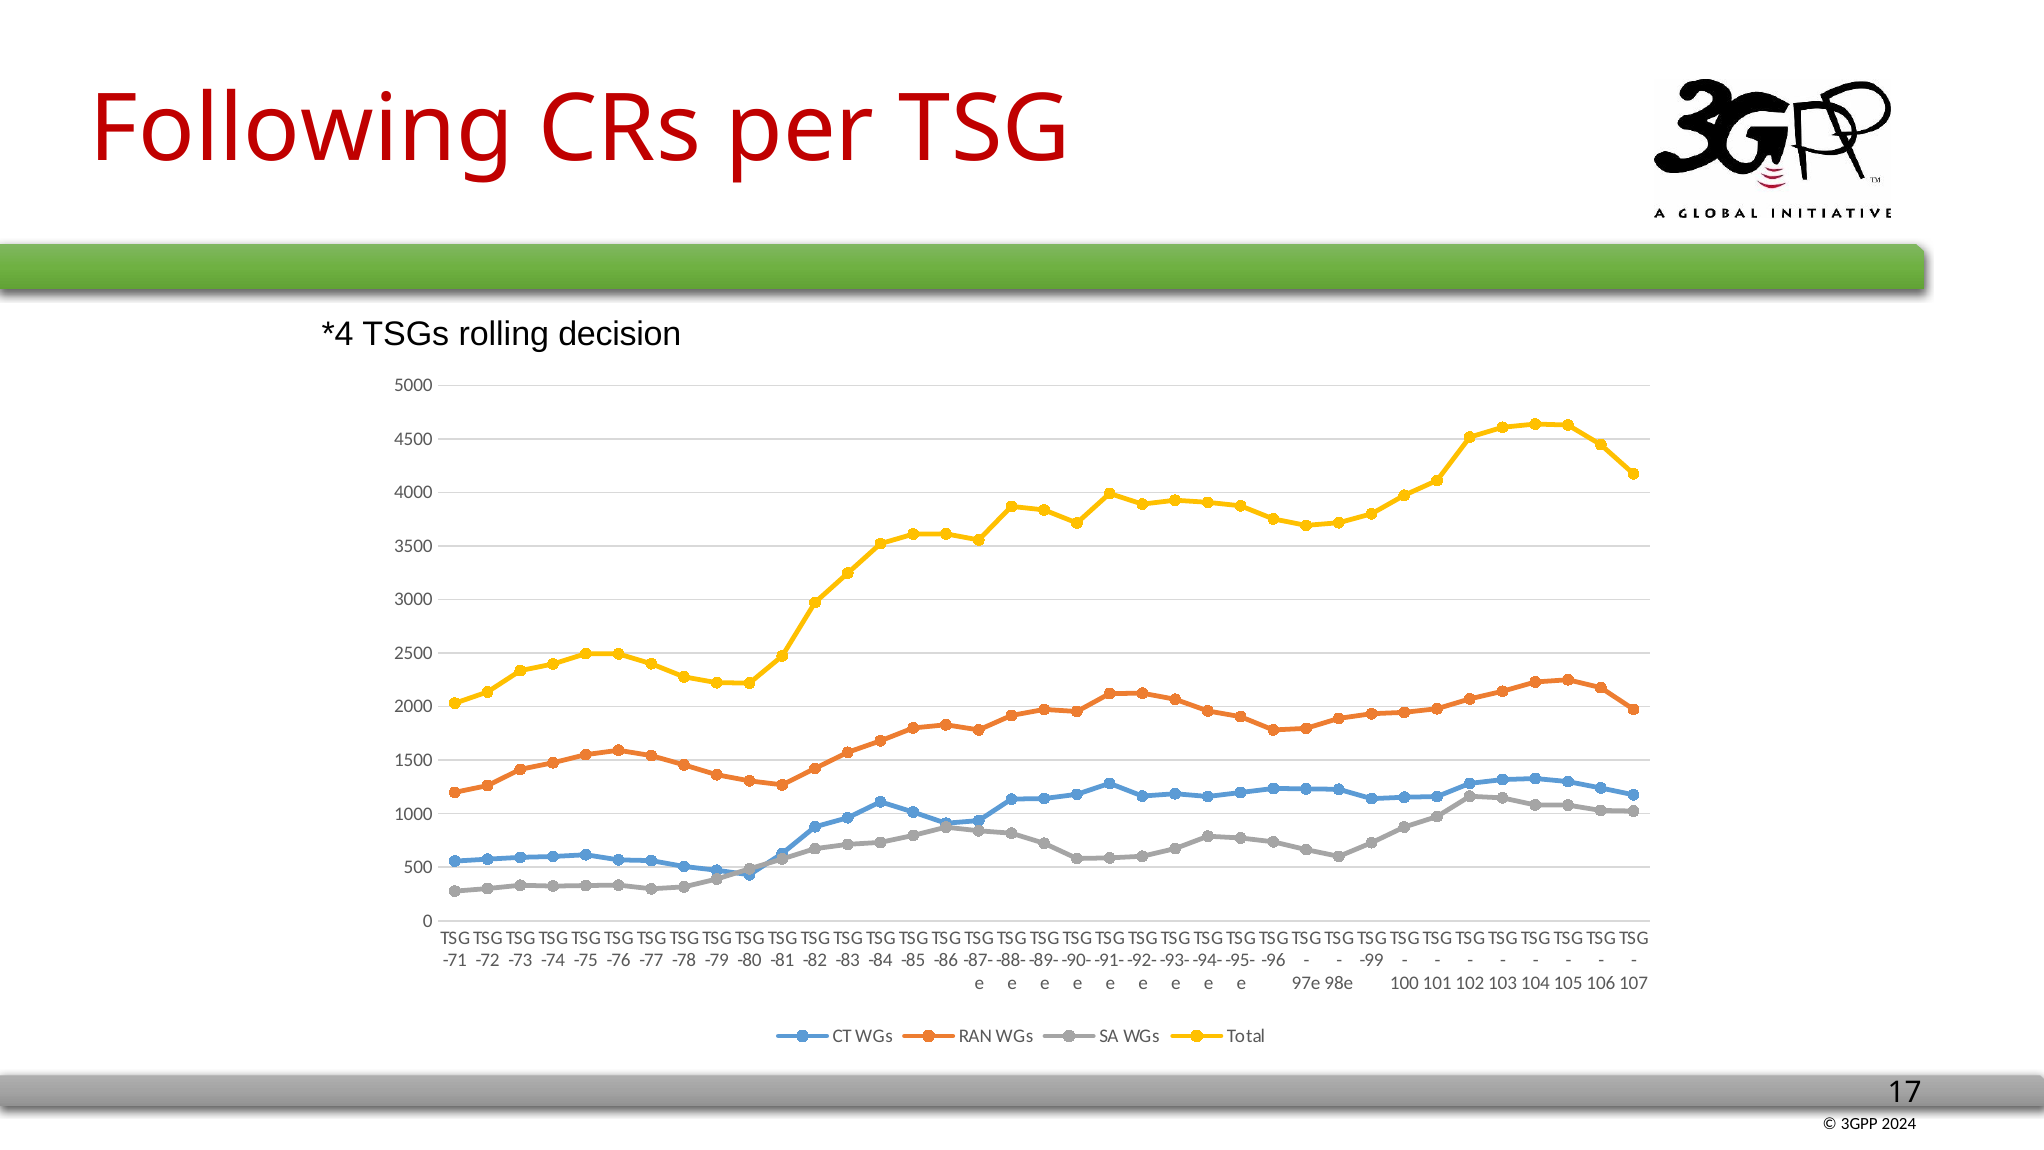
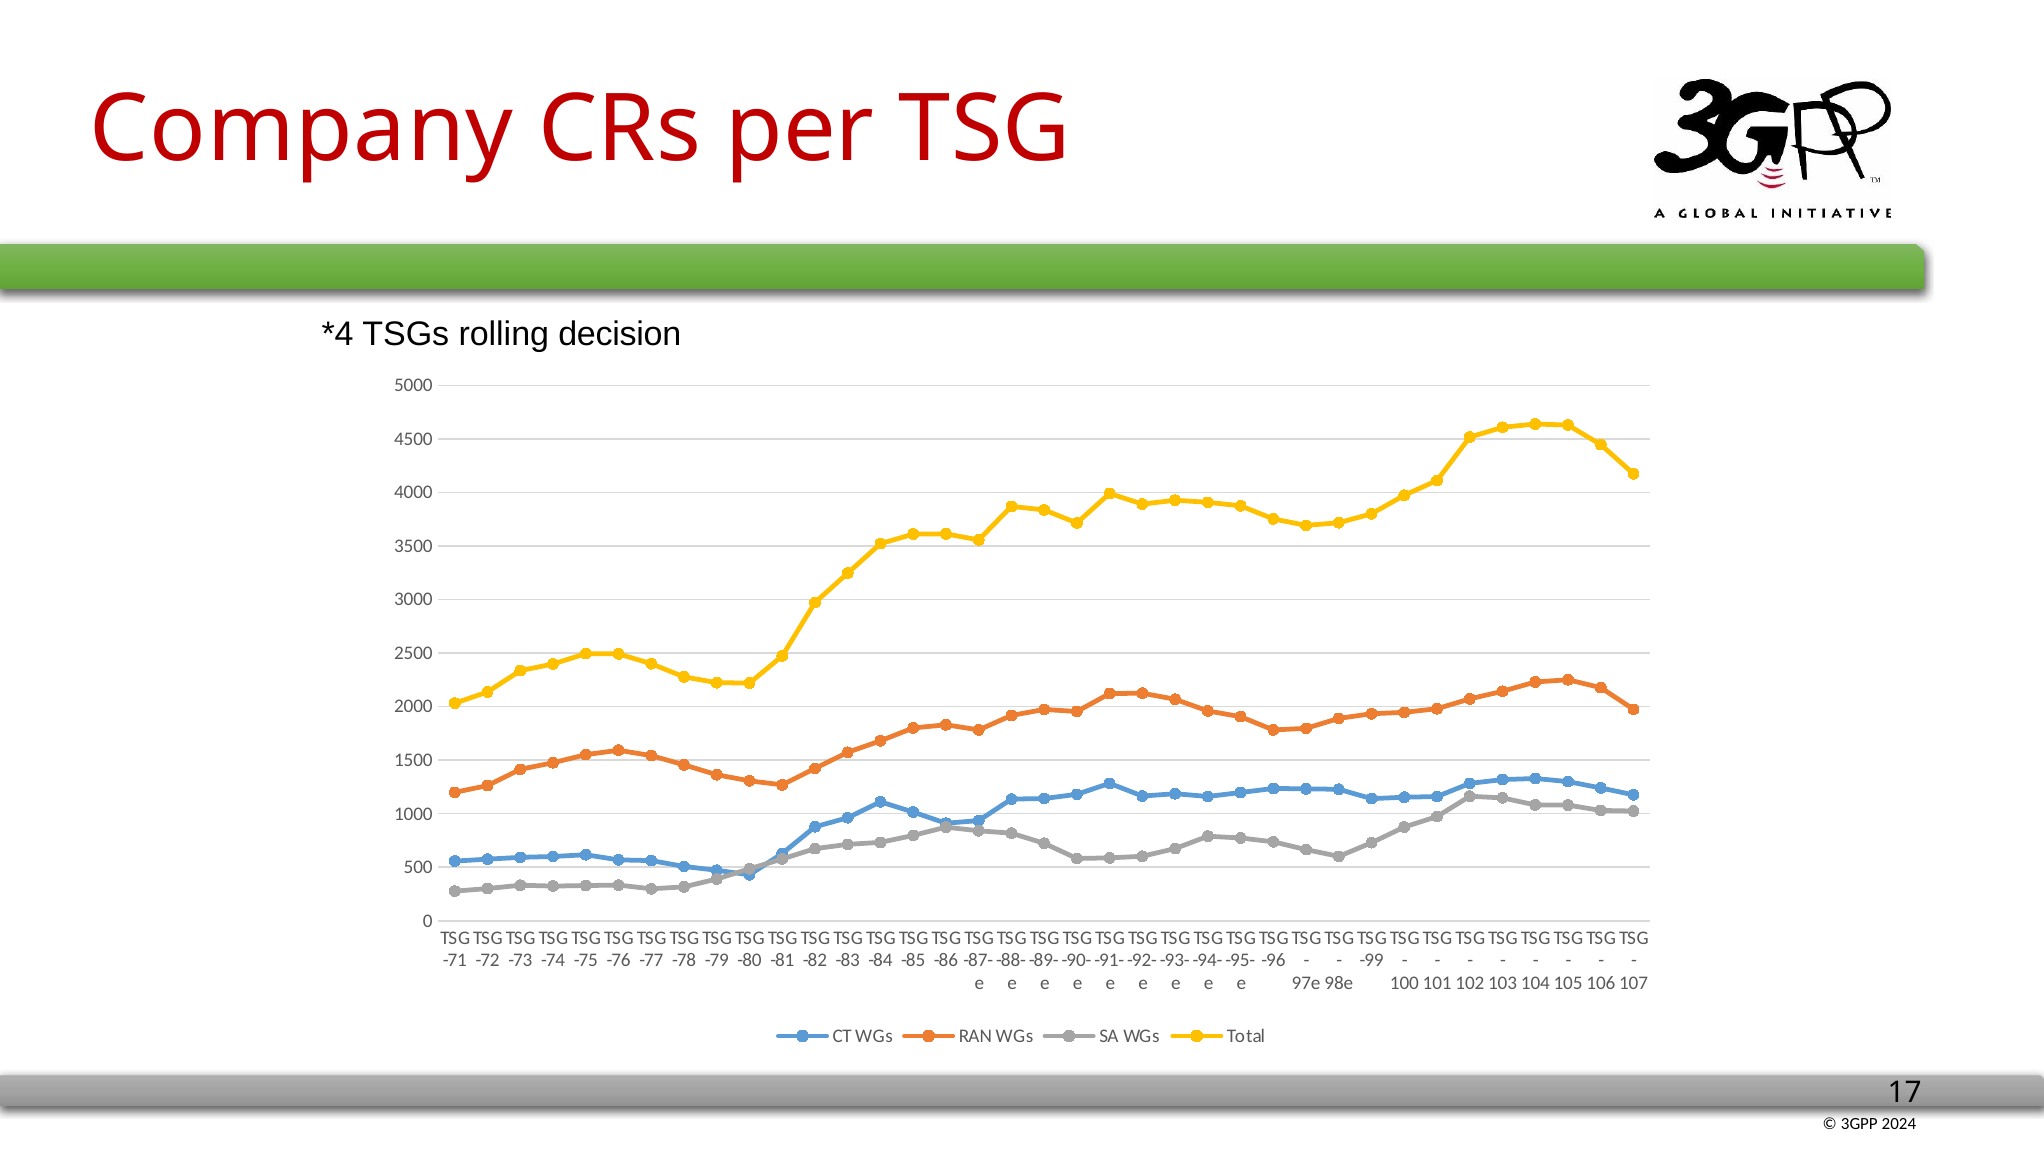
Following: Following -> Company (302, 130)
